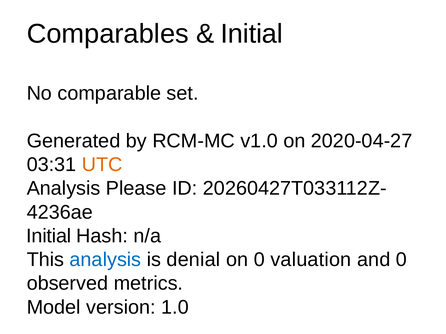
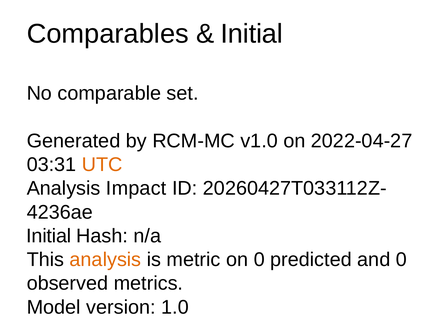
2020-04-27: 2020-04-27 -> 2022-04-27 (362, 141)
Please: Please -> Impact (136, 189)
analysis colour: blue -> orange (105, 260)
denial: denial -> metric (194, 260)
valuation: valuation -> predicted (311, 260)
